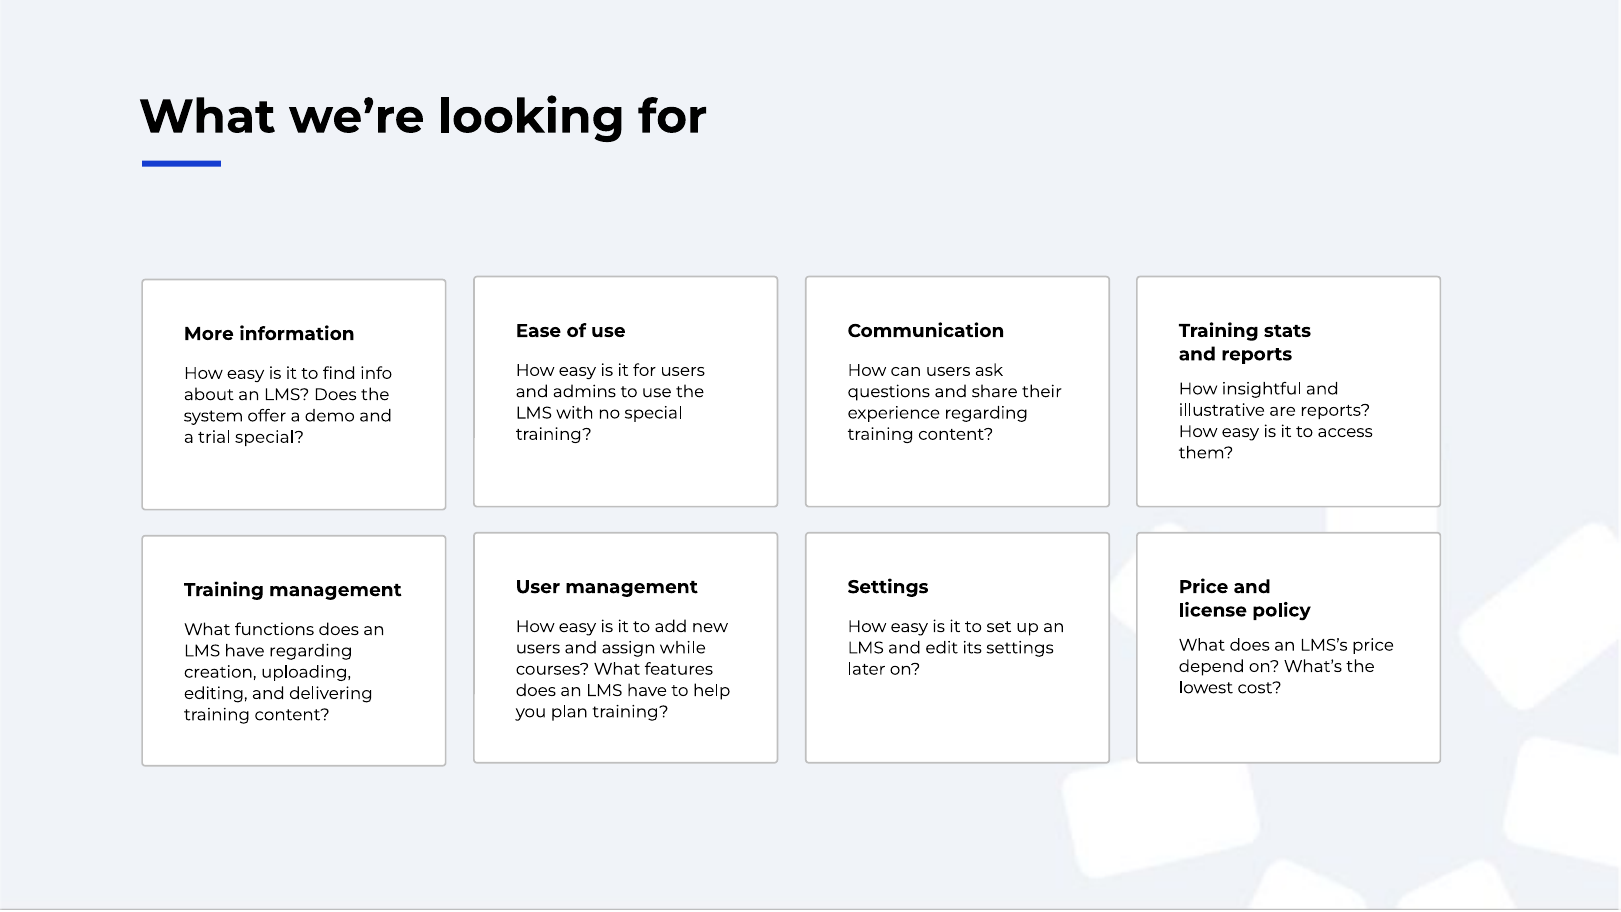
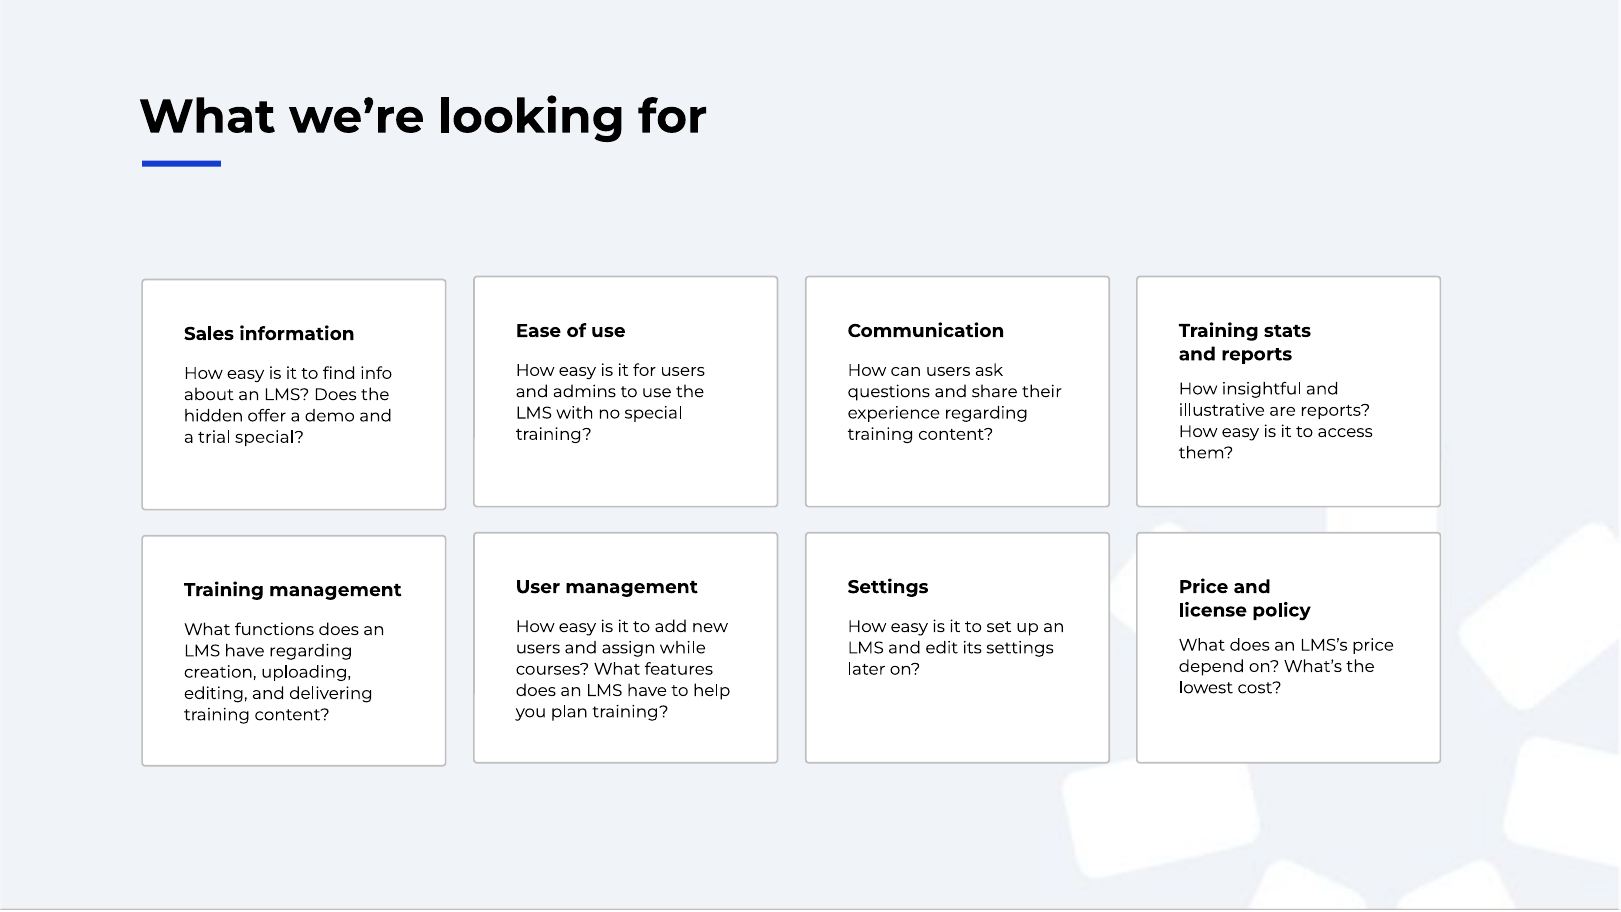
More: More -> Sales (209, 334)
system: system -> hidden (214, 416)
